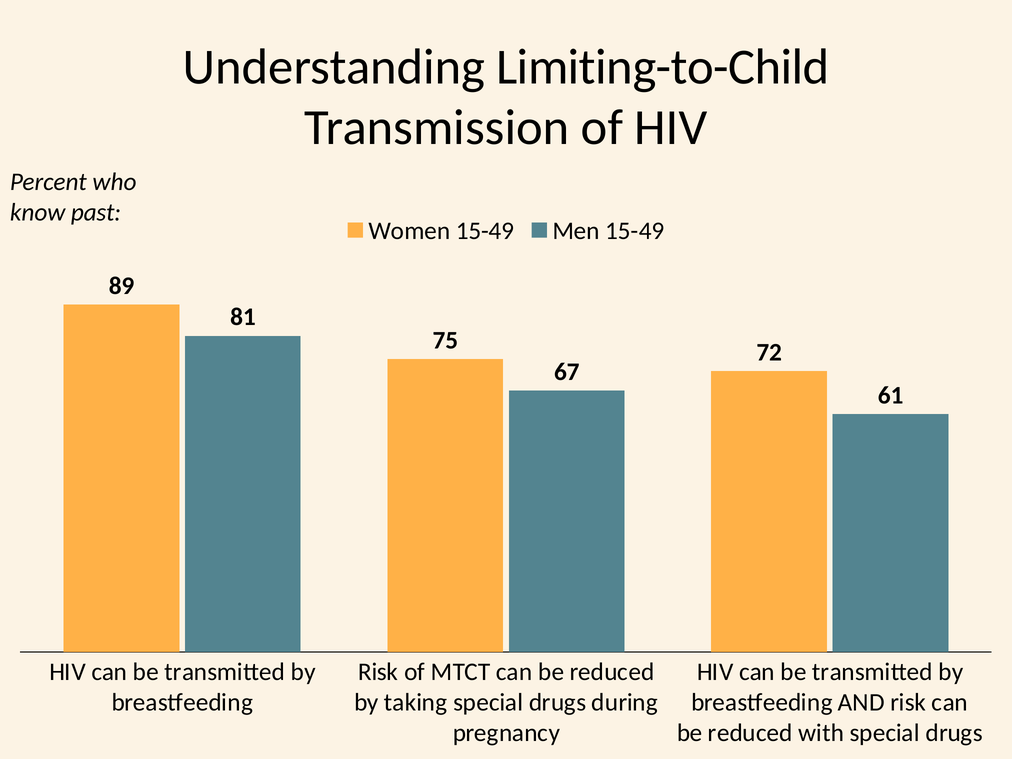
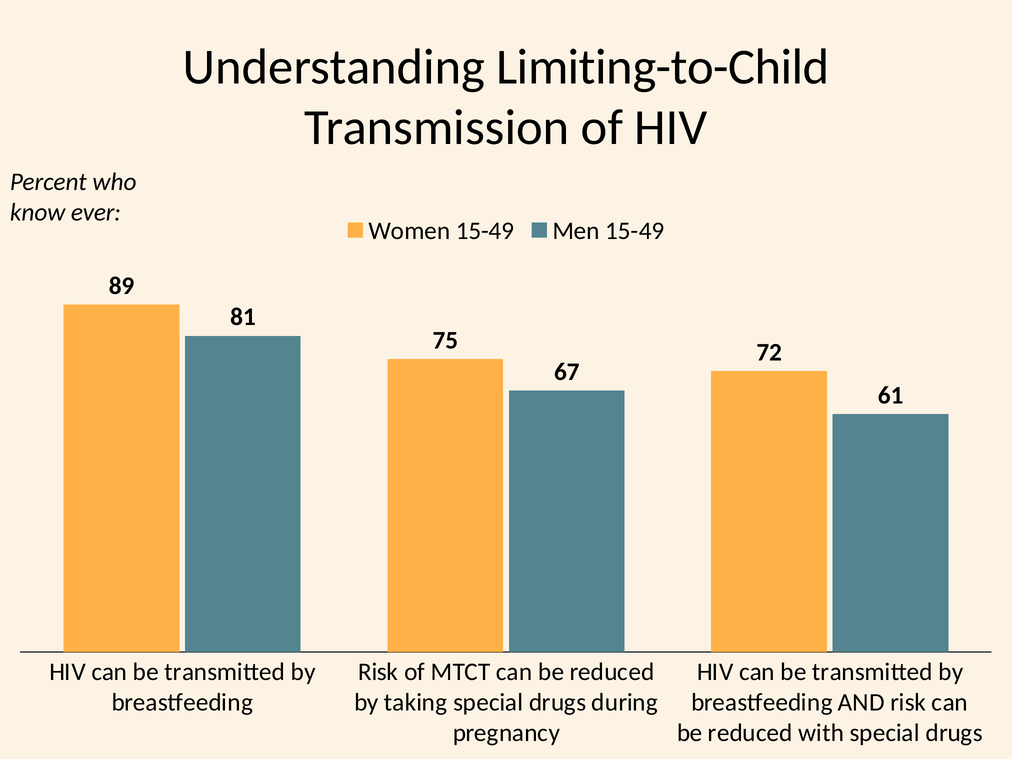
past: past -> ever (96, 212)
